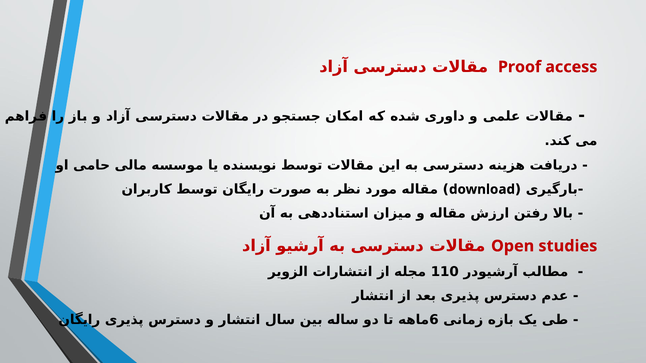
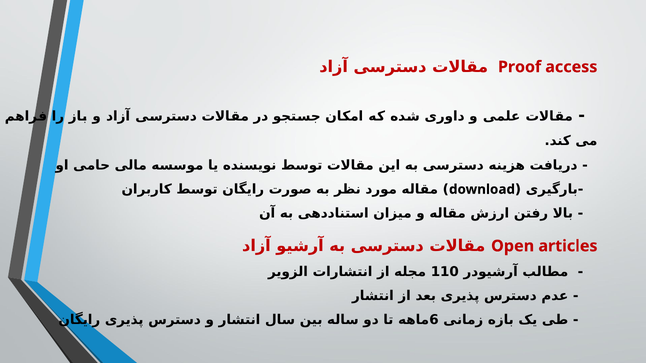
studies: studies -> articles (568, 246)
